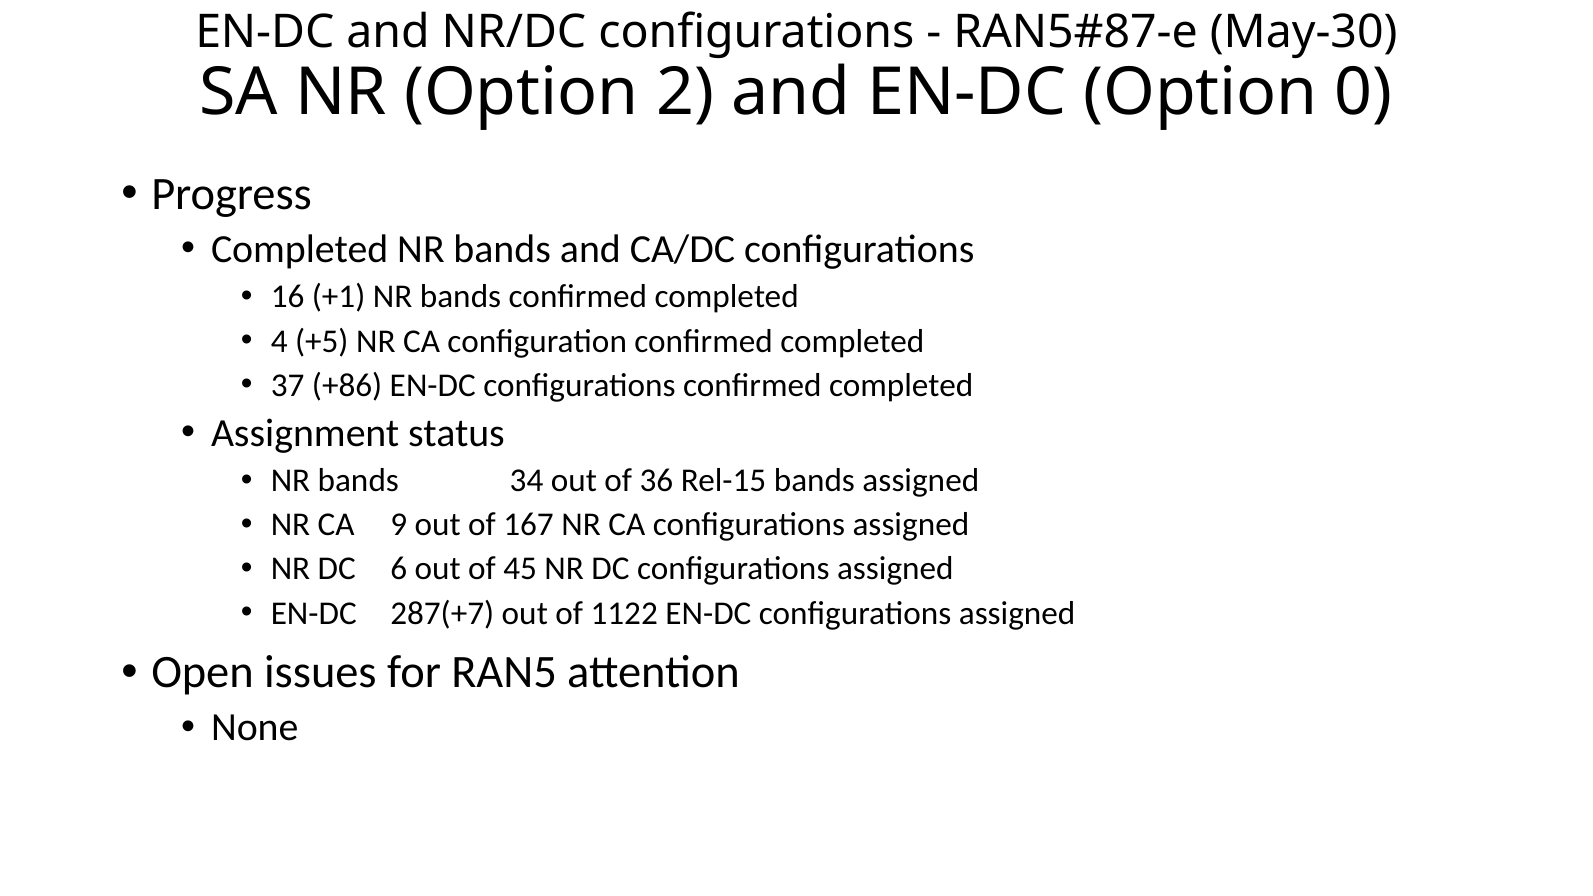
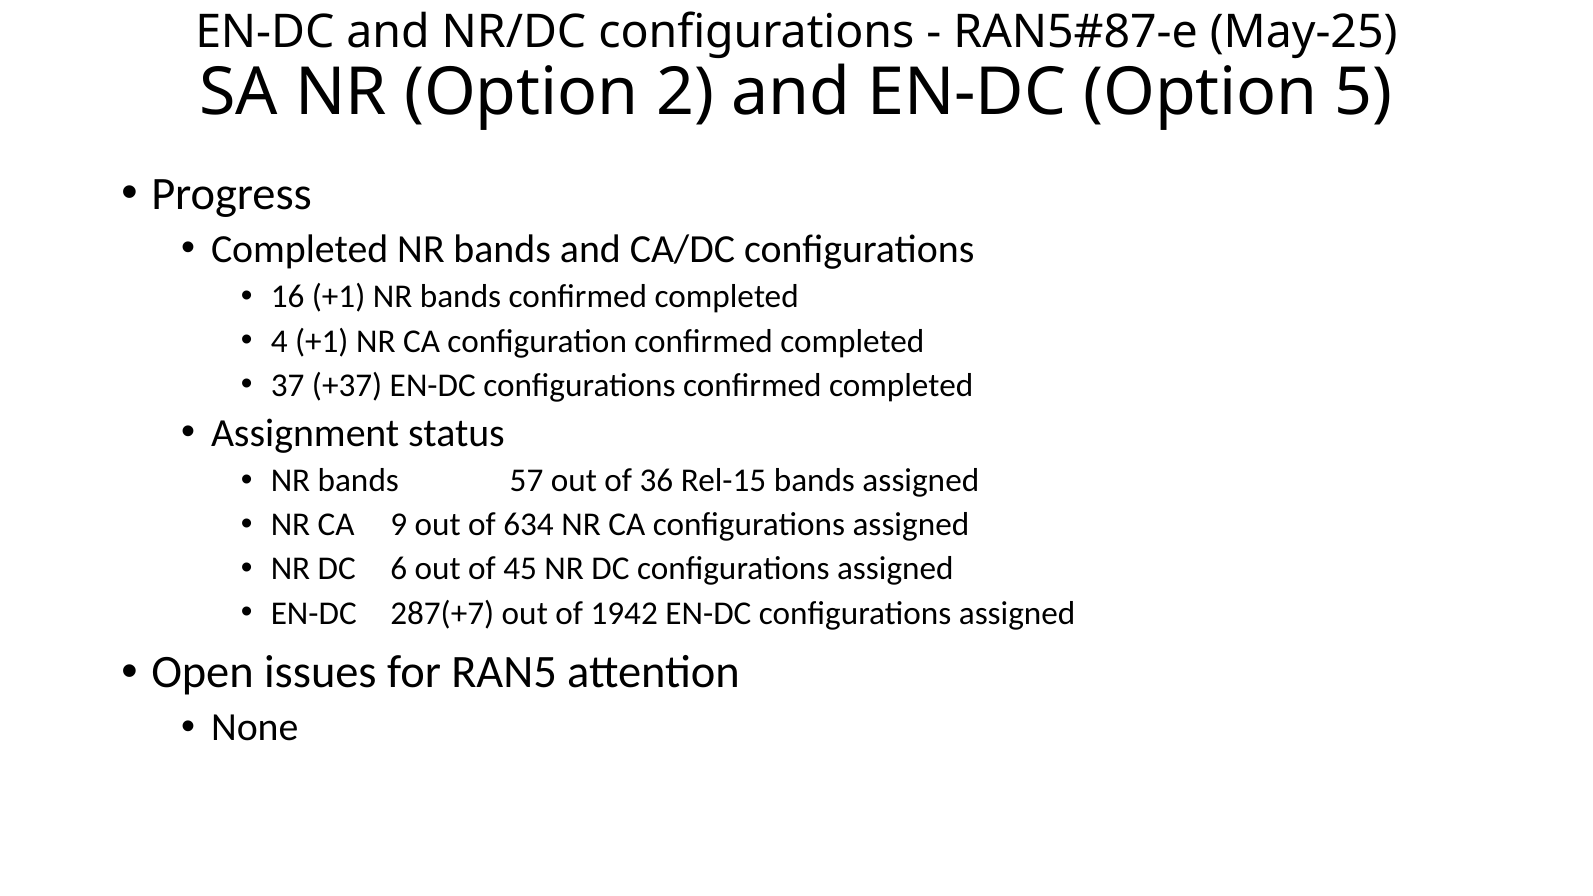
May-30: May-30 -> May-25 (1304, 32)
0: 0 -> 5 (1364, 93)
4 +5: +5 -> +1 (322, 341)
+86: +86 -> +37 (347, 385)
34: 34 -> 57 (527, 481)
167: 167 -> 634 (528, 525)
1122: 1122 -> 1942 (624, 613)
